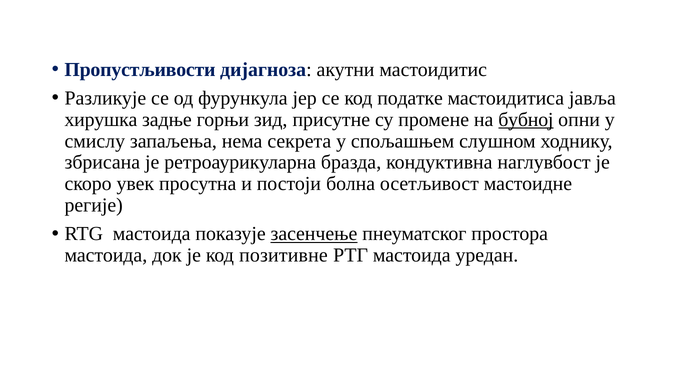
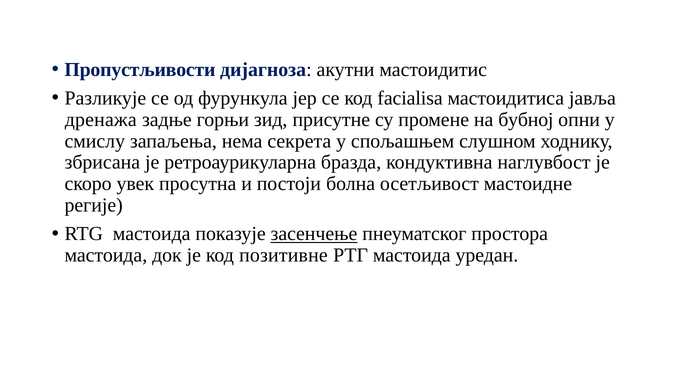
податке: податке -> facialisa (410, 98)
хирушка: хирушка -> дренажа (101, 119)
бубној underline: present -> none (526, 119)
